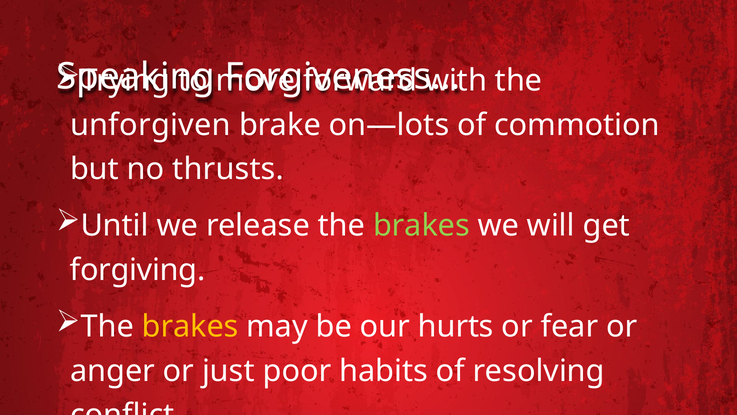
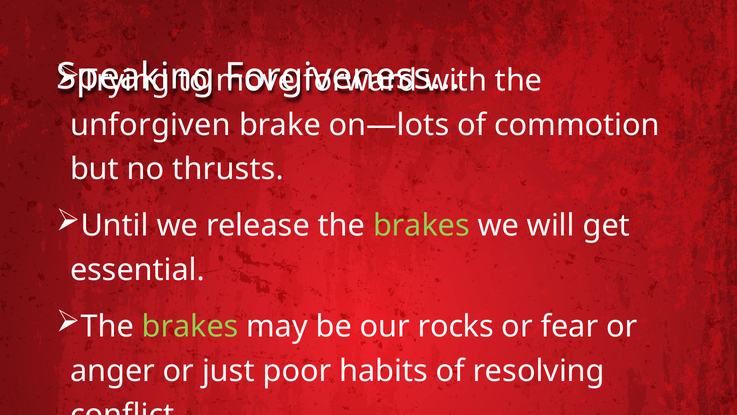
forgiving: forgiving -> essential (137, 270)
brakes colour: yellow -> light green (190, 326)
hurts: hurts -> rocks (456, 326)
